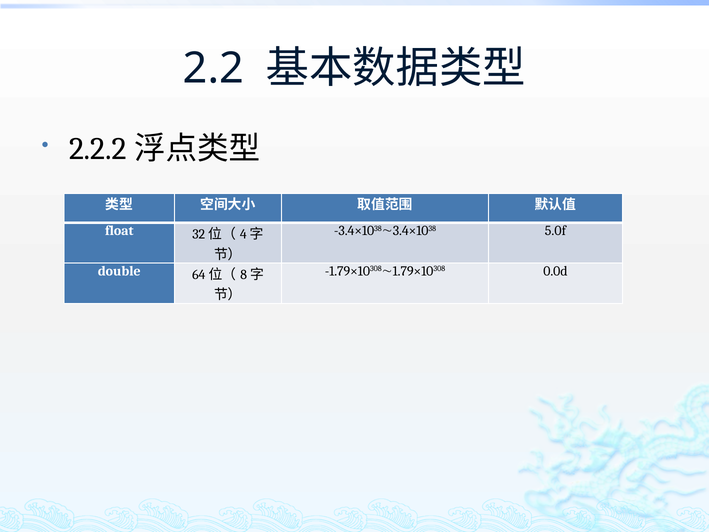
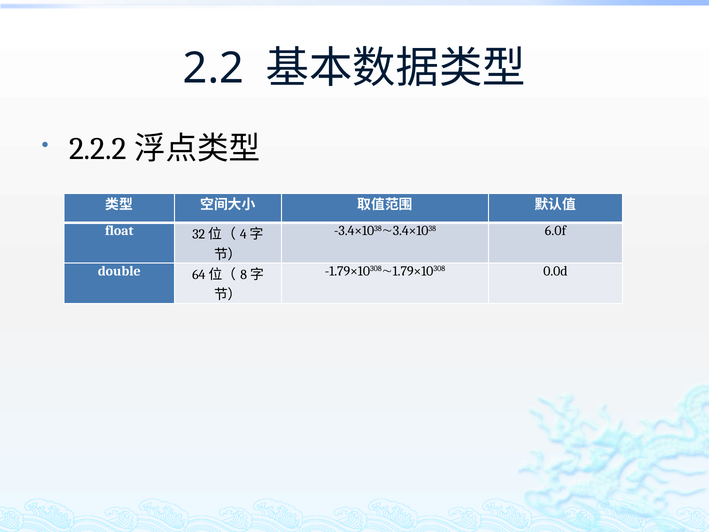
5.0f: 5.0f -> 6.0f (555, 231)
